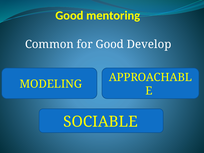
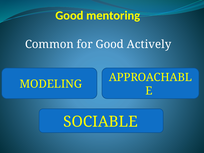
Develop: Develop -> Actively (149, 44)
